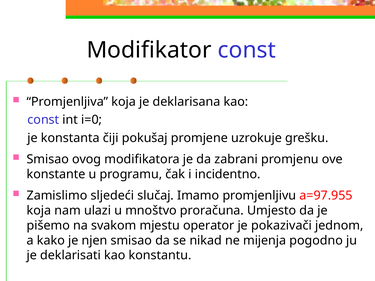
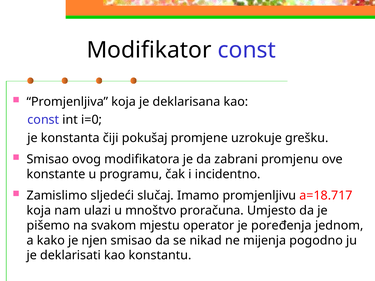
a=97.955: a=97.955 -> a=18.717 (326, 196)
pokazivači: pokazivači -> poređenja (281, 226)
